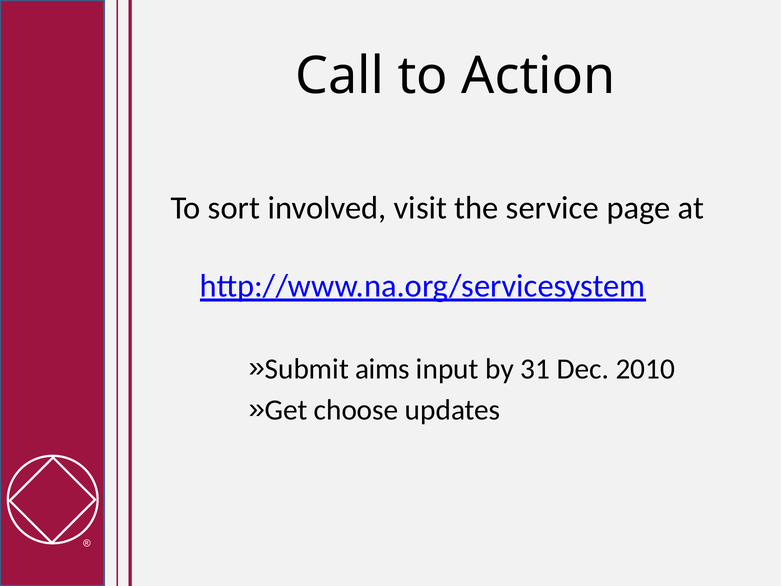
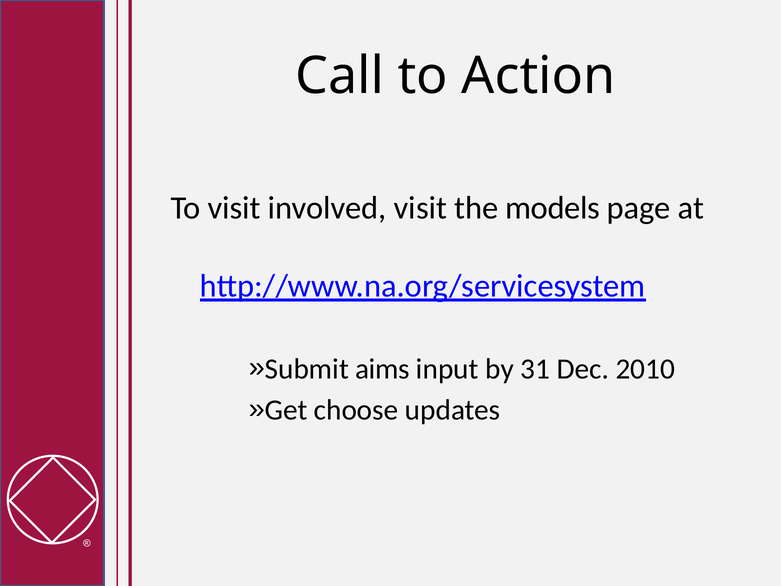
To sort: sort -> visit (234, 208)
service: service -> models (553, 208)
